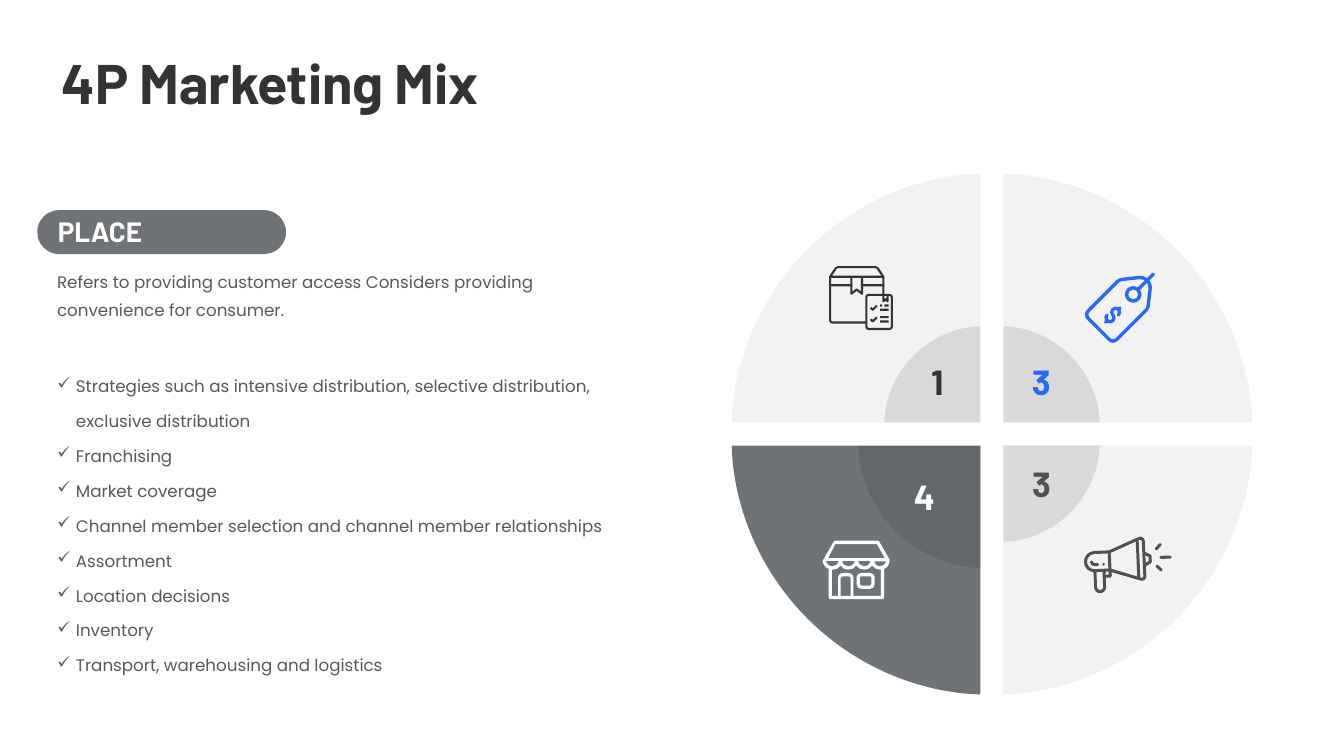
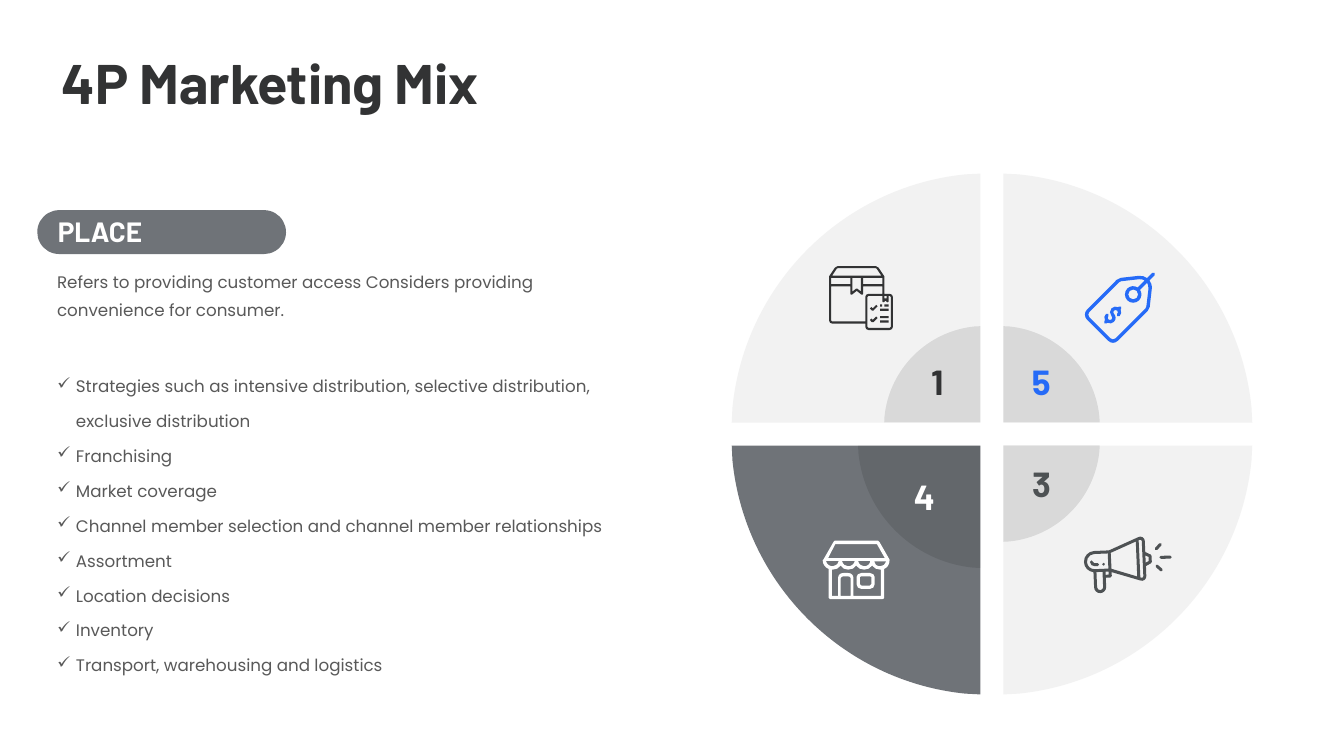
1 3: 3 -> 5 (1041, 384)
